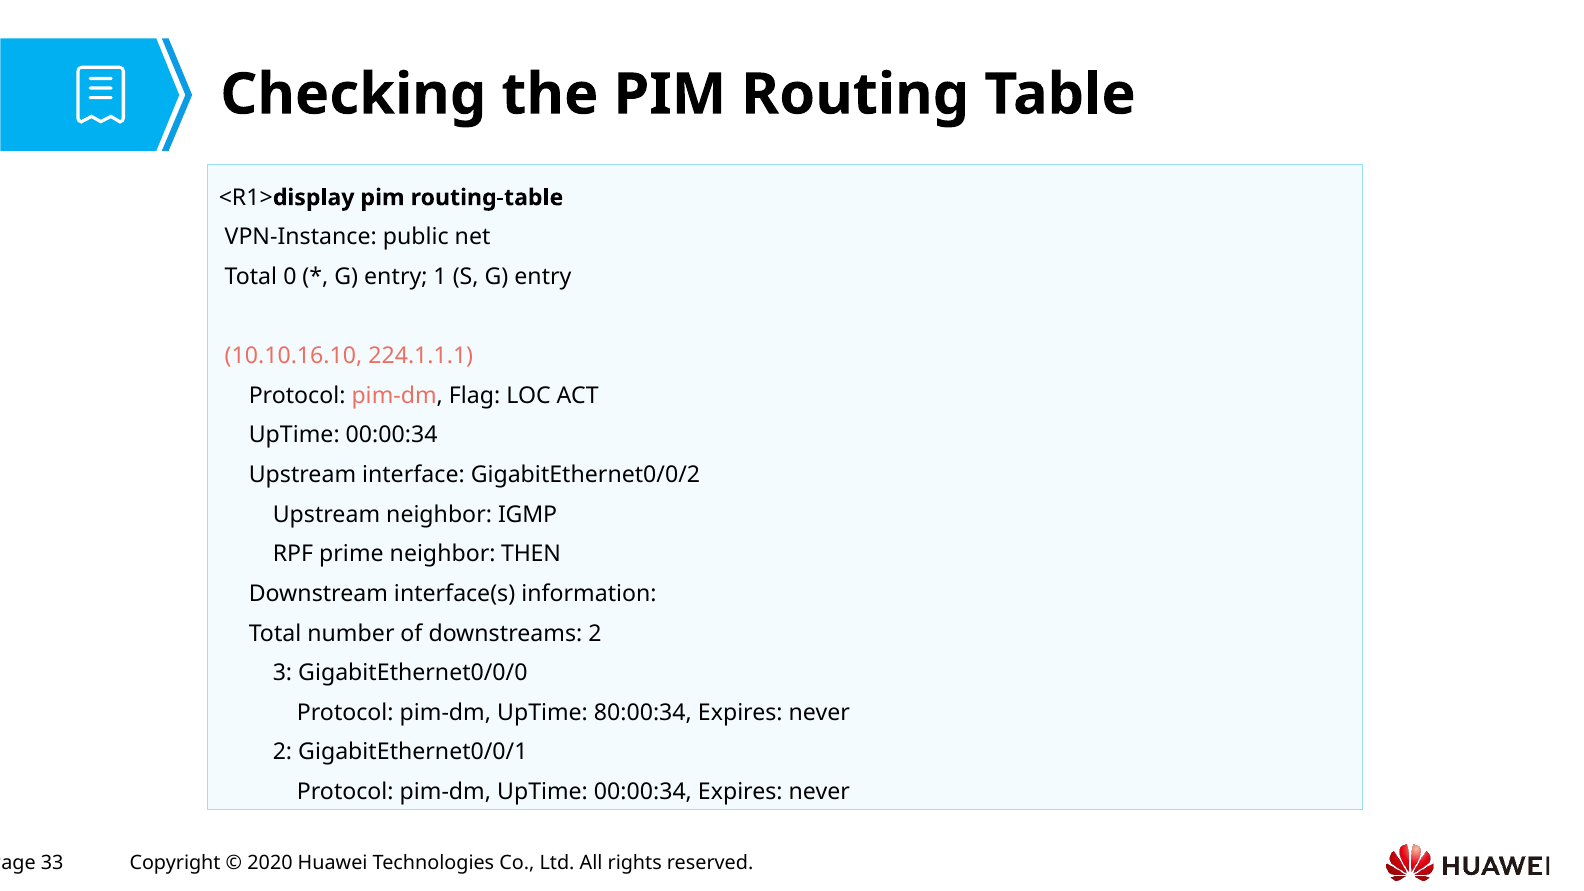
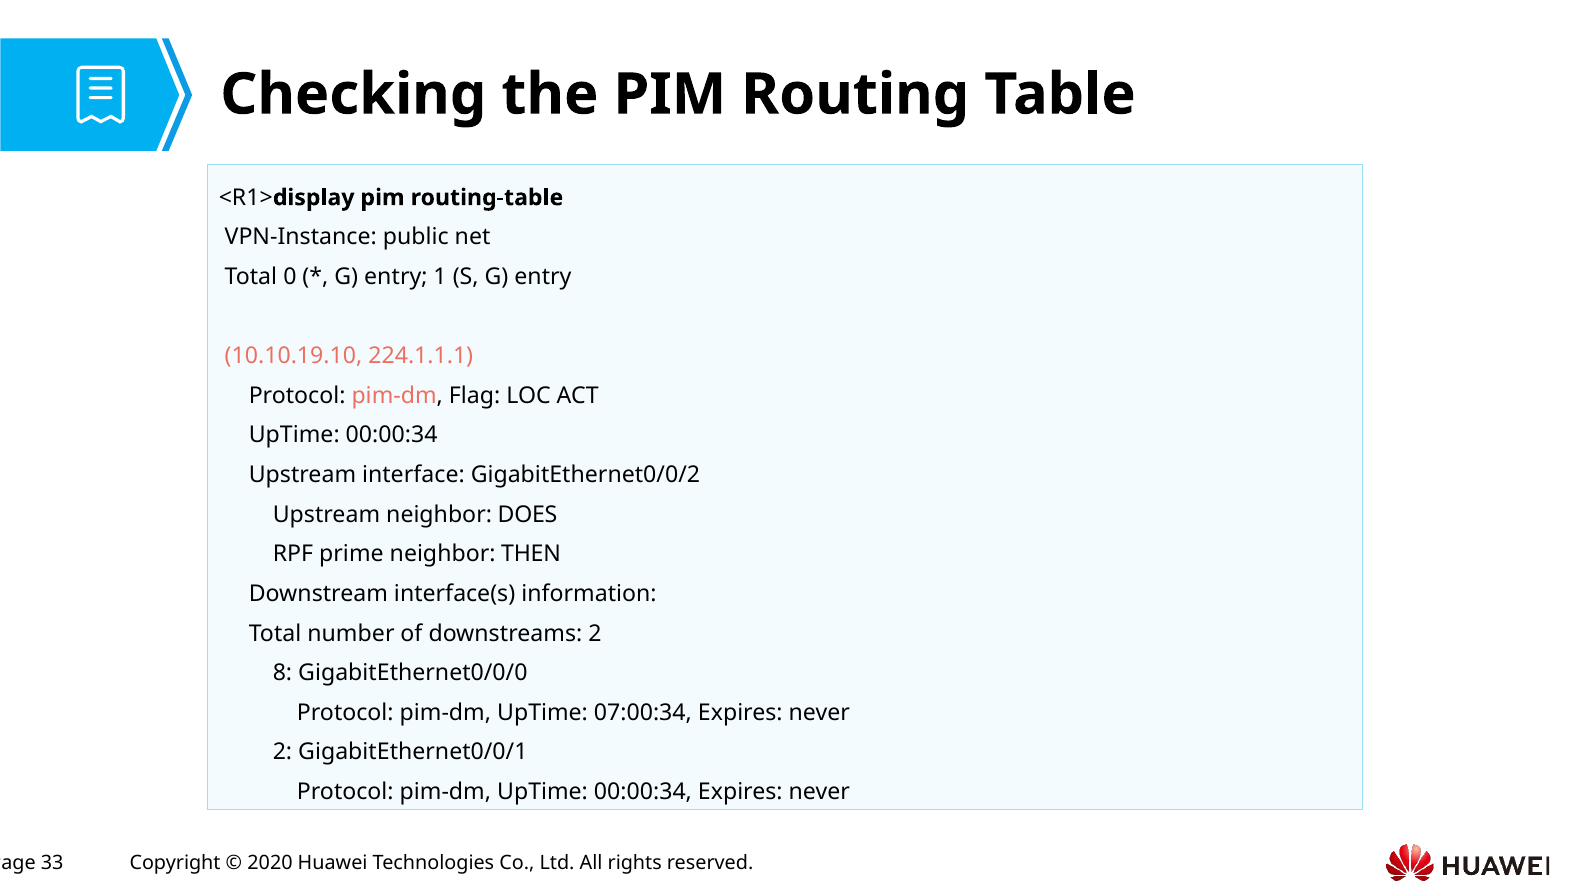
10.10.16.10: 10.10.16.10 -> 10.10.19.10 (293, 356)
IGMP: IGMP -> DOES (528, 515)
3: 3 -> 8 (283, 673)
80:00:34: 80:00:34 -> 07:00:34 (643, 713)
